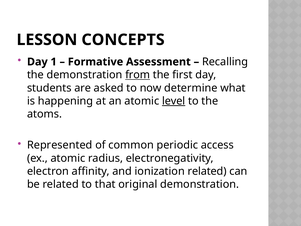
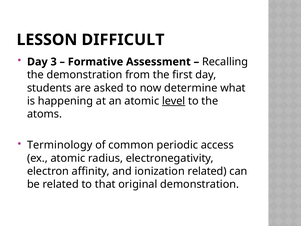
CONCEPTS: CONCEPTS -> DIFFICULT (123, 40)
1: 1 -> 3 (54, 62)
from underline: present -> none (138, 75)
Represented: Represented -> Terminology (60, 145)
